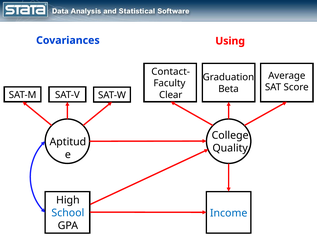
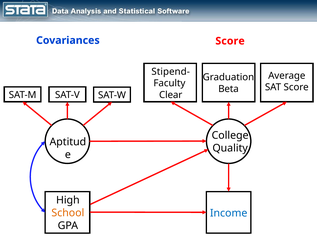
Using: Using -> Score (230, 41)
Contact-: Contact- -> Stipend- (171, 72)
School colour: blue -> orange (68, 213)
